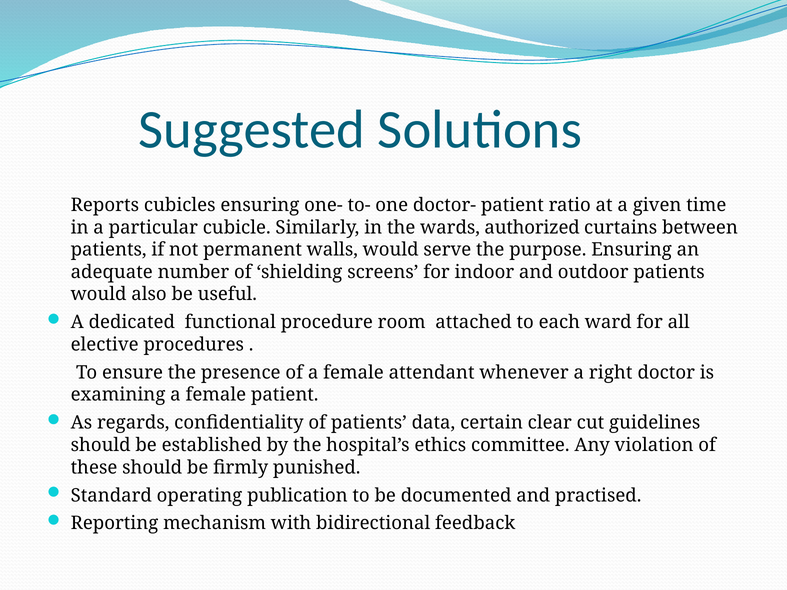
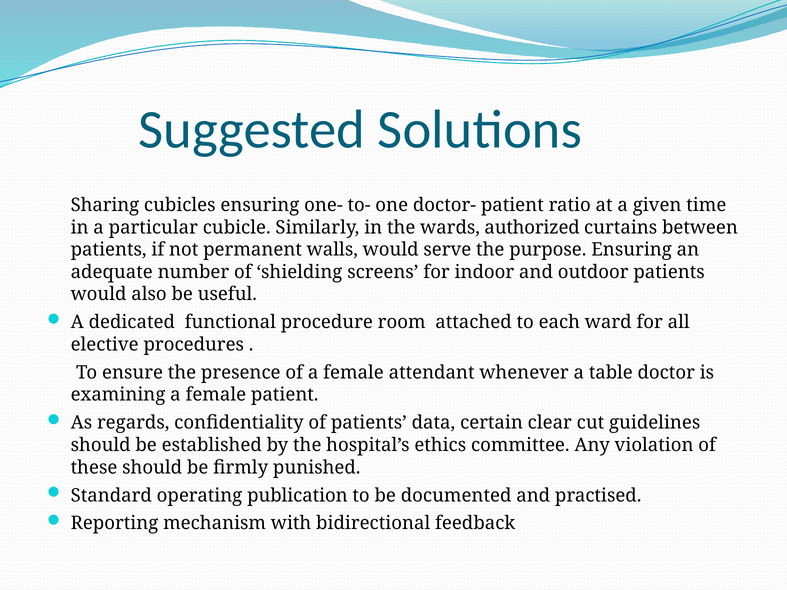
Reports: Reports -> Sharing (105, 205)
right: right -> table (611, 373)
